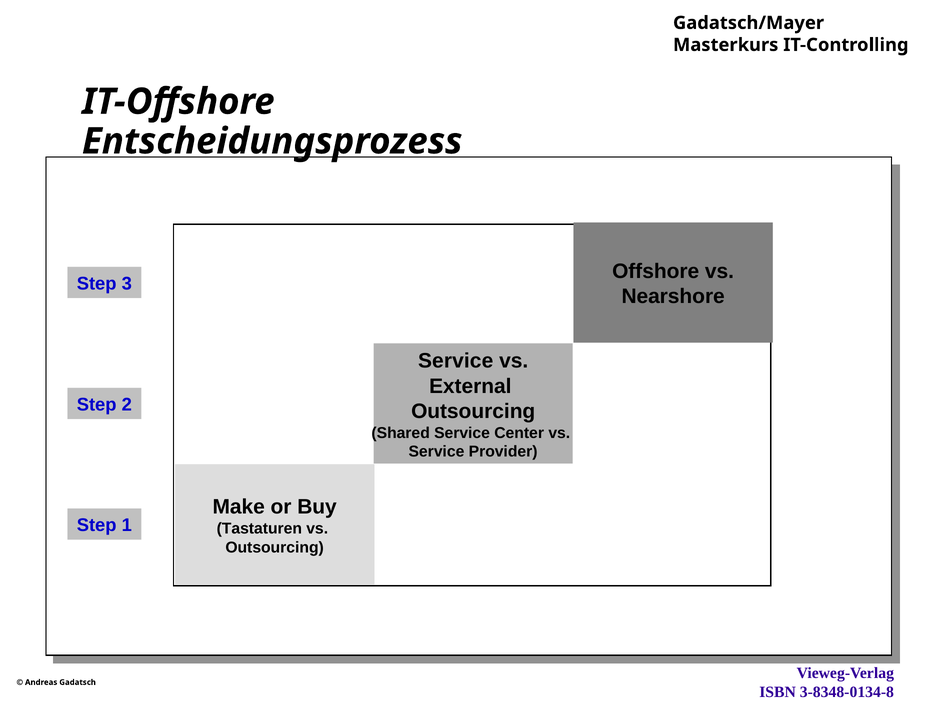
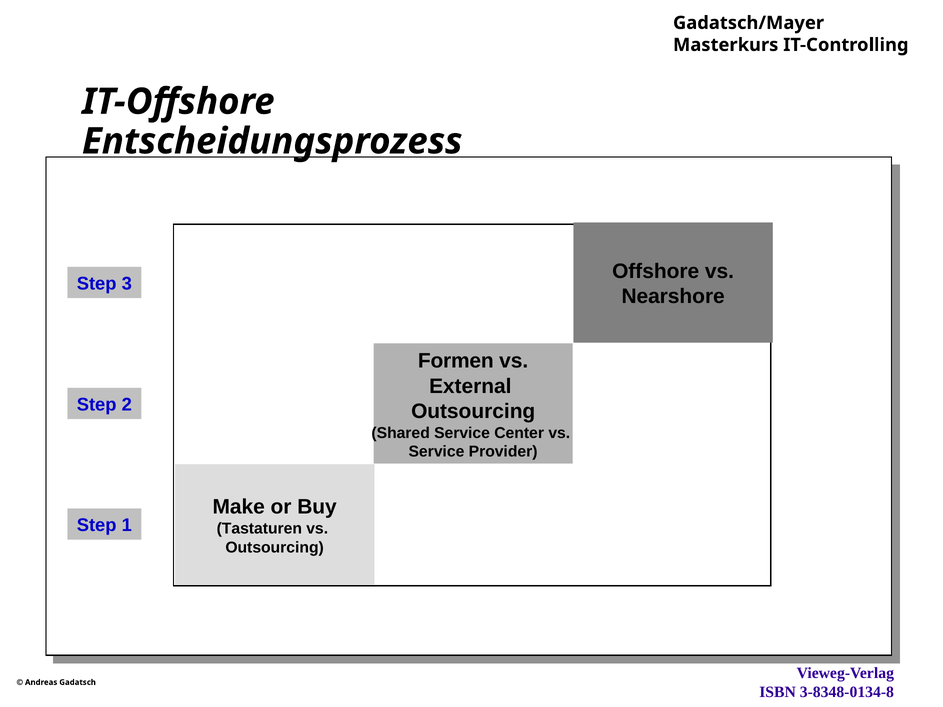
Service: Service -> Formen (456, 361)
